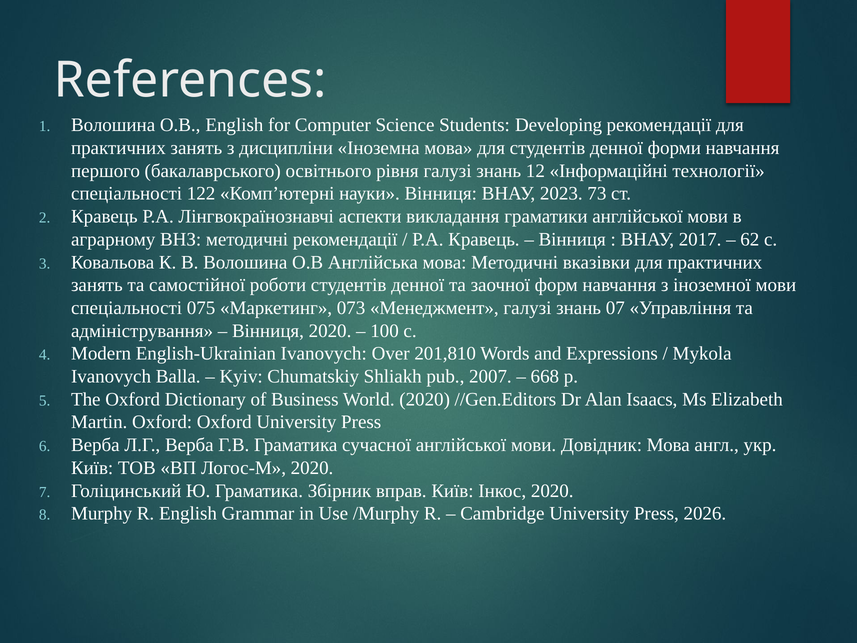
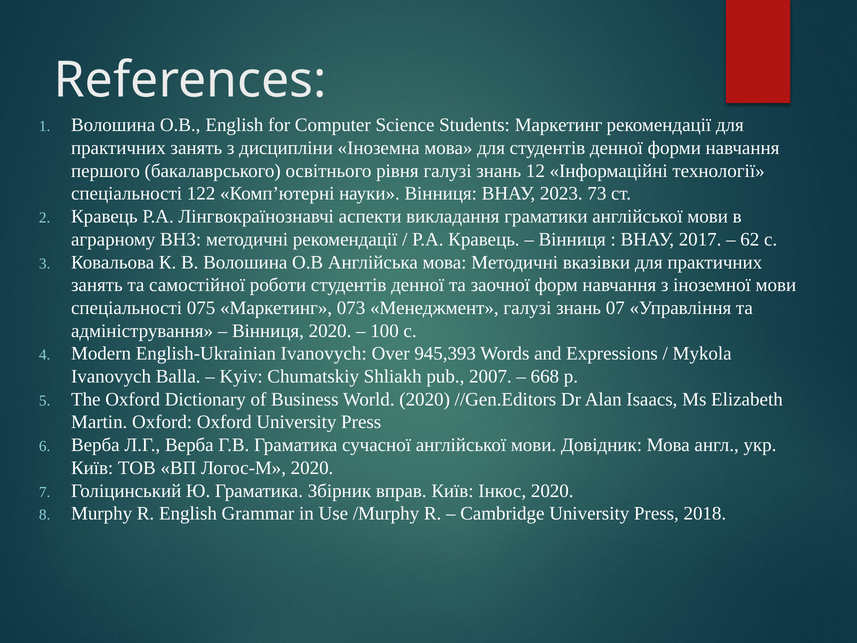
Students Developing: Developing -> Маркетинг (559, 125)
201,810: 201,810 -> 945,393 (445, 354)
2026: 2026 -> 2018 (705, 513)
